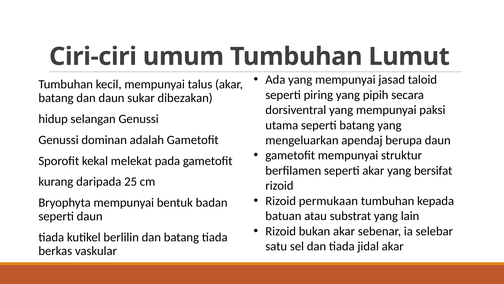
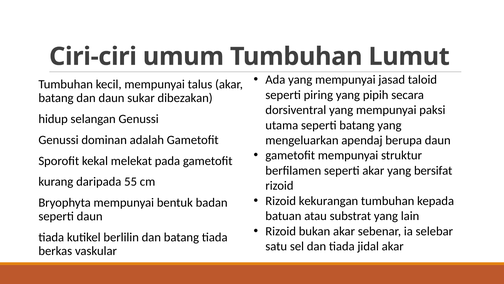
25: 25 -> 55 (131, 182)
permukaan: permukaan -> kekurangan (328, 201)
